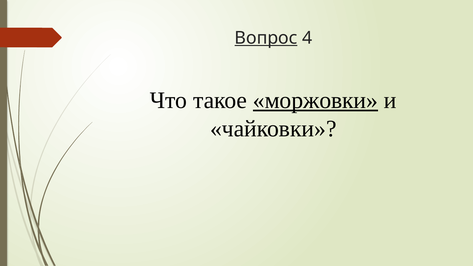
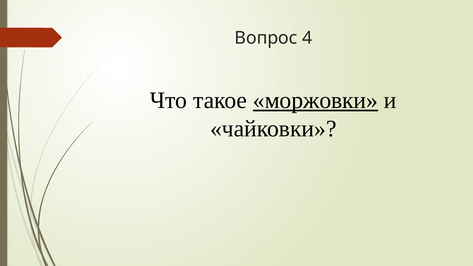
Вопрос underline: present -> none (266, 38)
